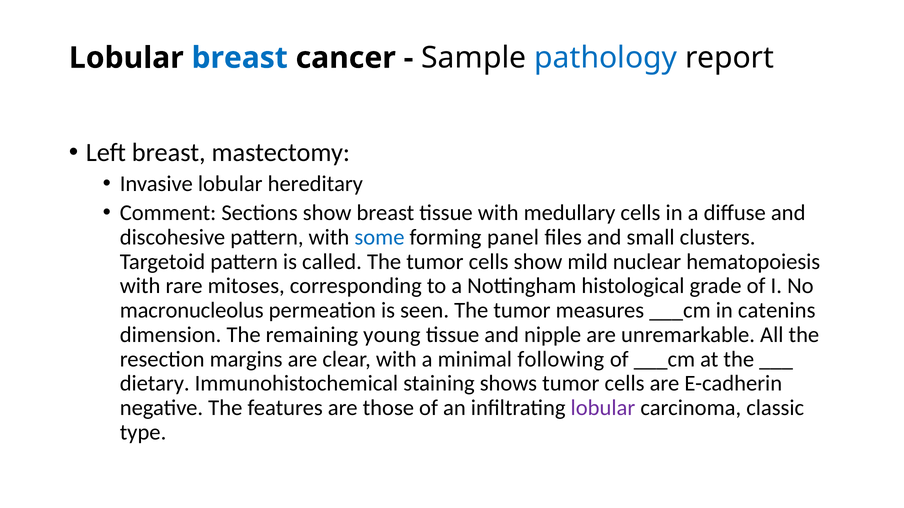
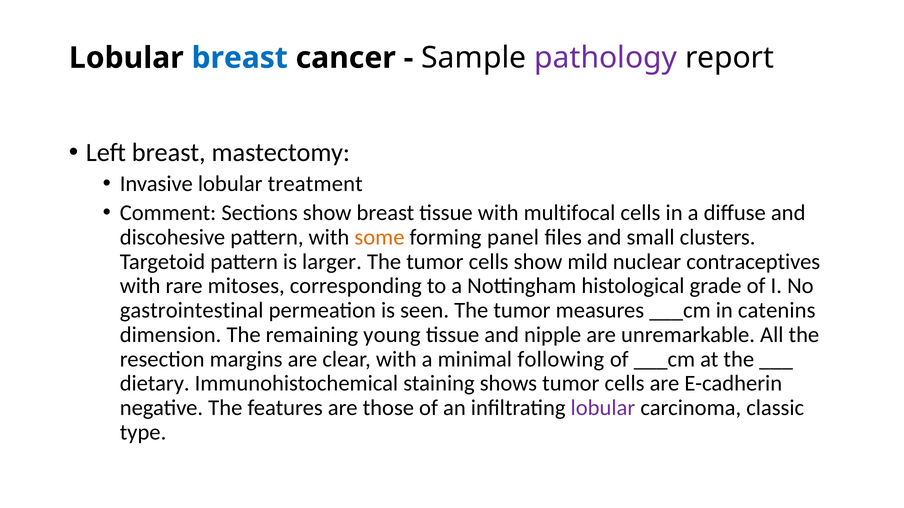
pathology colour: blue -> purple (606, 58)
hereditary: hereditary -> treatment (315, 184)
medullary: medullary -> multifocal (570, 213)
some colour: blue -> orange (379, 237)
called: called -> larger (332, 262)
hematopoiesis: hematopoiesis -> contraceptives (753, 262)
macronucleolus: macronucleolus -> gastrointestinal (192, 311)
